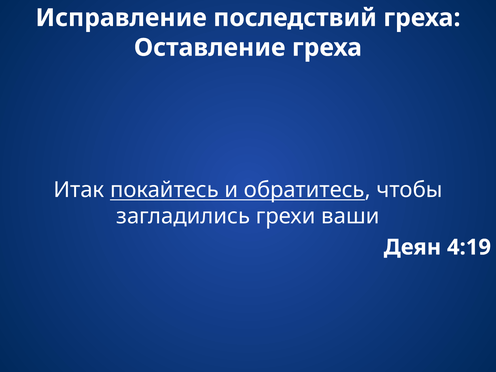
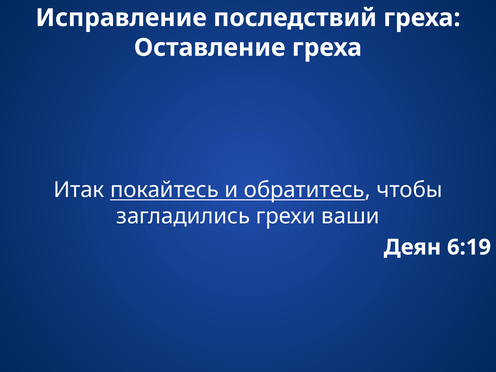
4:19: 4:19 -> 6:19 (469, 247)
